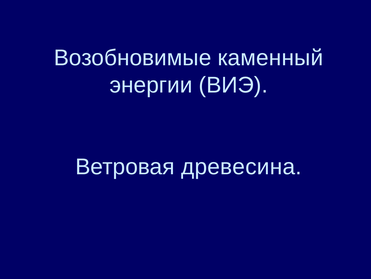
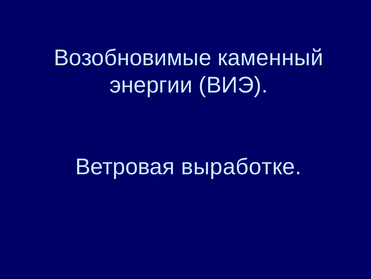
древесина: древесина -> выработке (241, 167)
